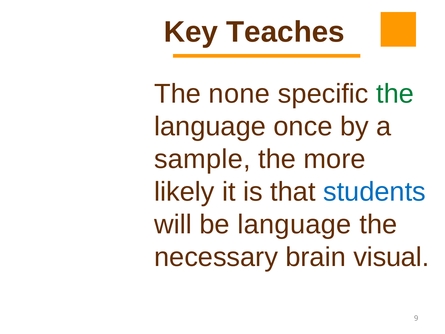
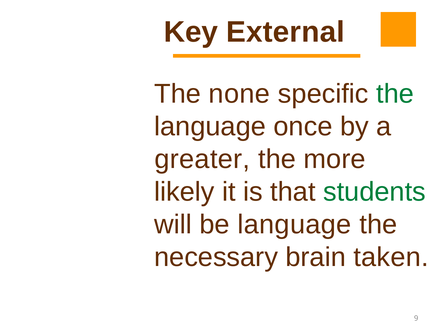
Teaches: Teaches -> External (285, 32)
sample: sample -> greater (202, 159)
students colour: blue -> green (375, 192)
visual: visual -> taken (391, 257)
